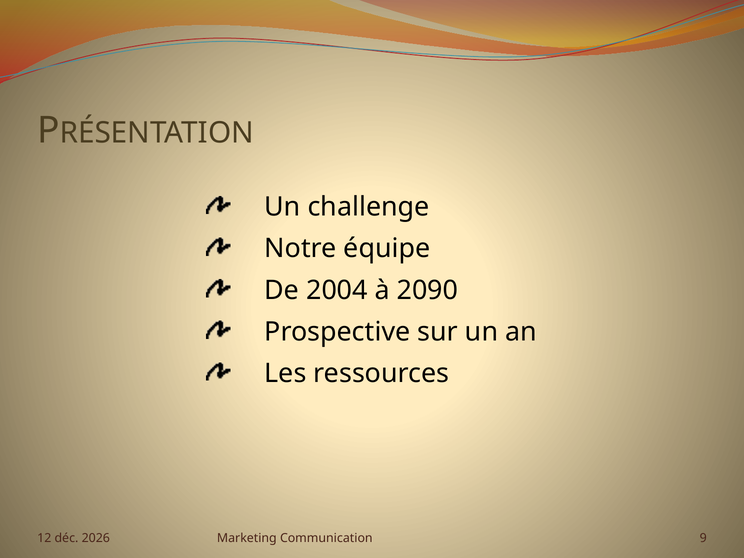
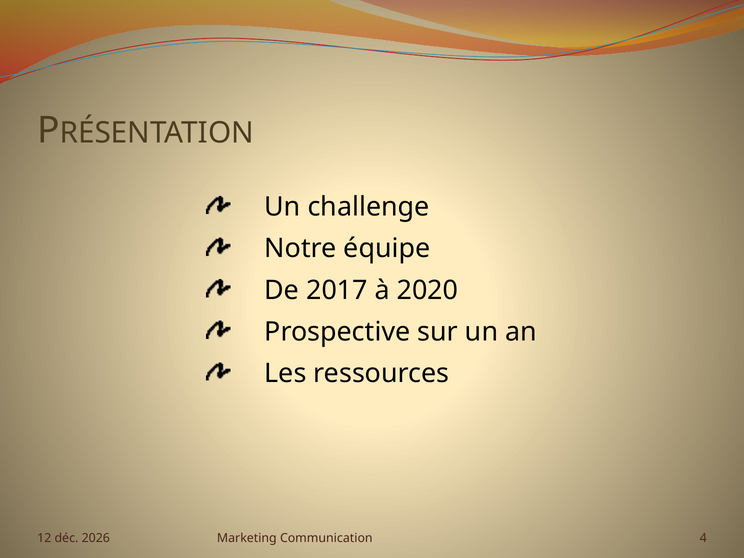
2004: 2004 -> 2017 (337, 290)
2090: 2090 -> 2020 (427, 290)
9: 9 -> 4 (703, 538)
